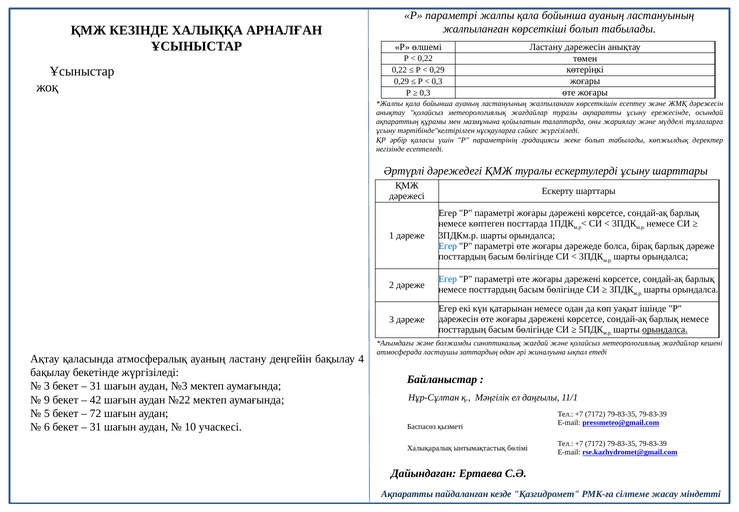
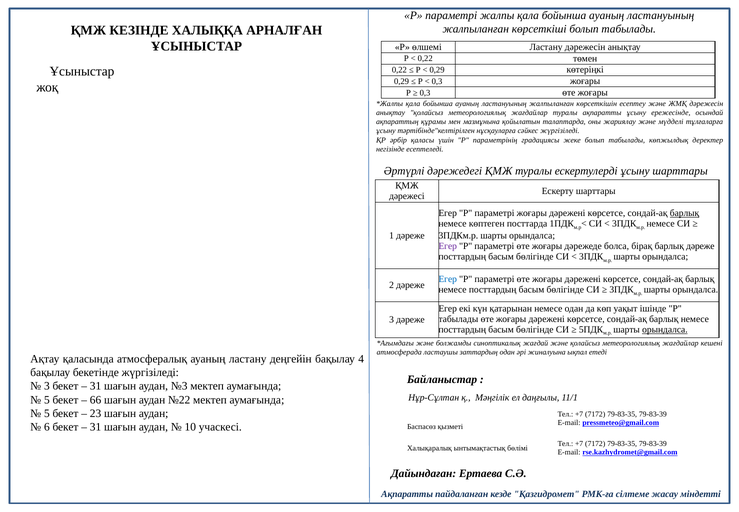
барлық underline: none -> present (685, 213)
Егер colour: blue -> purple (448, 246)
дәрежесін: дәрежесін -> табылады (458, 319)
9: 9 -> 5 (47, 399)
42: 42 -> 66 (96, 399)
72: 72 -> 23 (96, 413)
